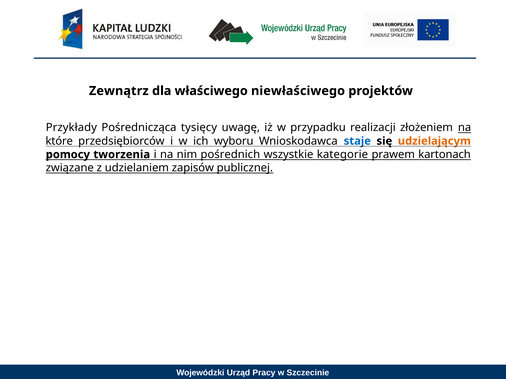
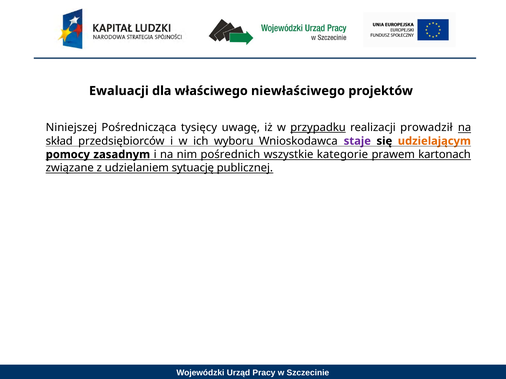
Zewnątrz: Zewnątrz -> Ewaluacji (119, 91)
Przykłady: Przykłady -> Niniejszej (71, 128)
przypadku underline: none -> present (318, 128)
złożeniem: złożeniem -> prowadził (426, 128)
które: które -> skład (59, 141)
staje colour: blue -> purple (357, 141)
tworzenia: tworzenia -> zasadnym (122, 155)
zapisów: zapisów -> sytuację (193, 168)
